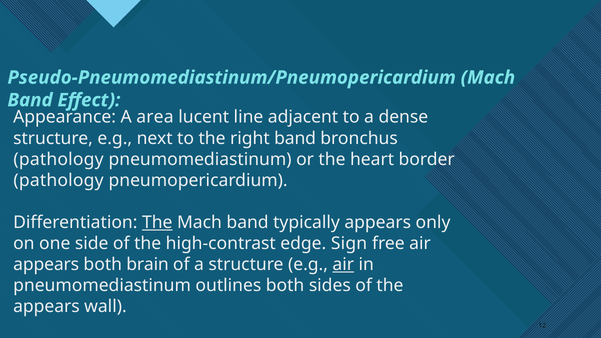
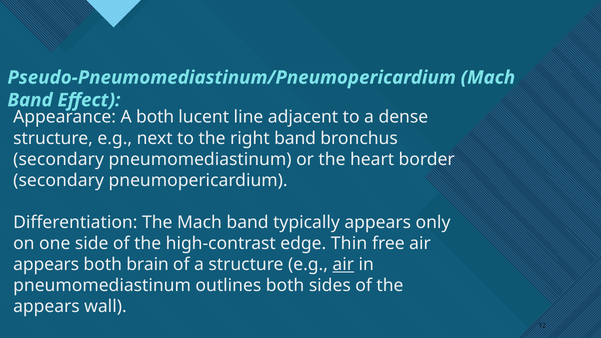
A area: area -> both (155, 117)
pathology: pathology -> secondary (59, 159)
pathology: pathology -> secondary (59, 180)
The underline: present -> none (157, 222)
Sign: Sign -> Thin (349, 243)
